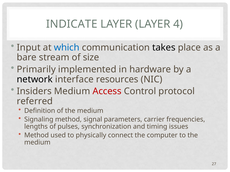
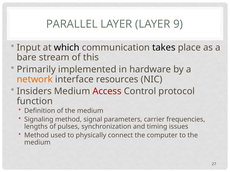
INDICATE: INDICATE -> PARALLEL (72, 24)
4: 4 -> 9 (178, 24)
which colour: blue -> black (67, 48)
size: size -> this (91, 58)
network colour: black -> orange (35, 80)
referred: referred -> function (35, 101)
